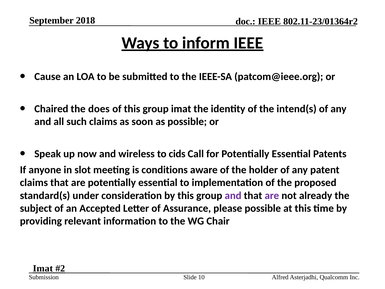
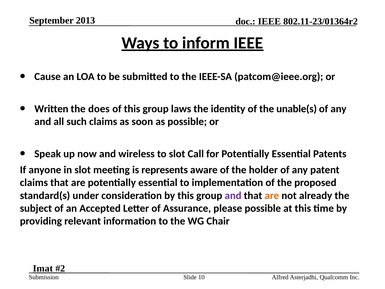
2018: 2018 -> 2013 (86, 20)
Chaired: Chaired -> Written (51, 109)
group imat: imat -> laws (181, 109)
intend(s: intend(s -> unable(s (297, 109)
to cids: cids -> slot (177, 154)
conditions: conditions -> represents (165, 170)
are colour: purple -> orange (272, 195)
